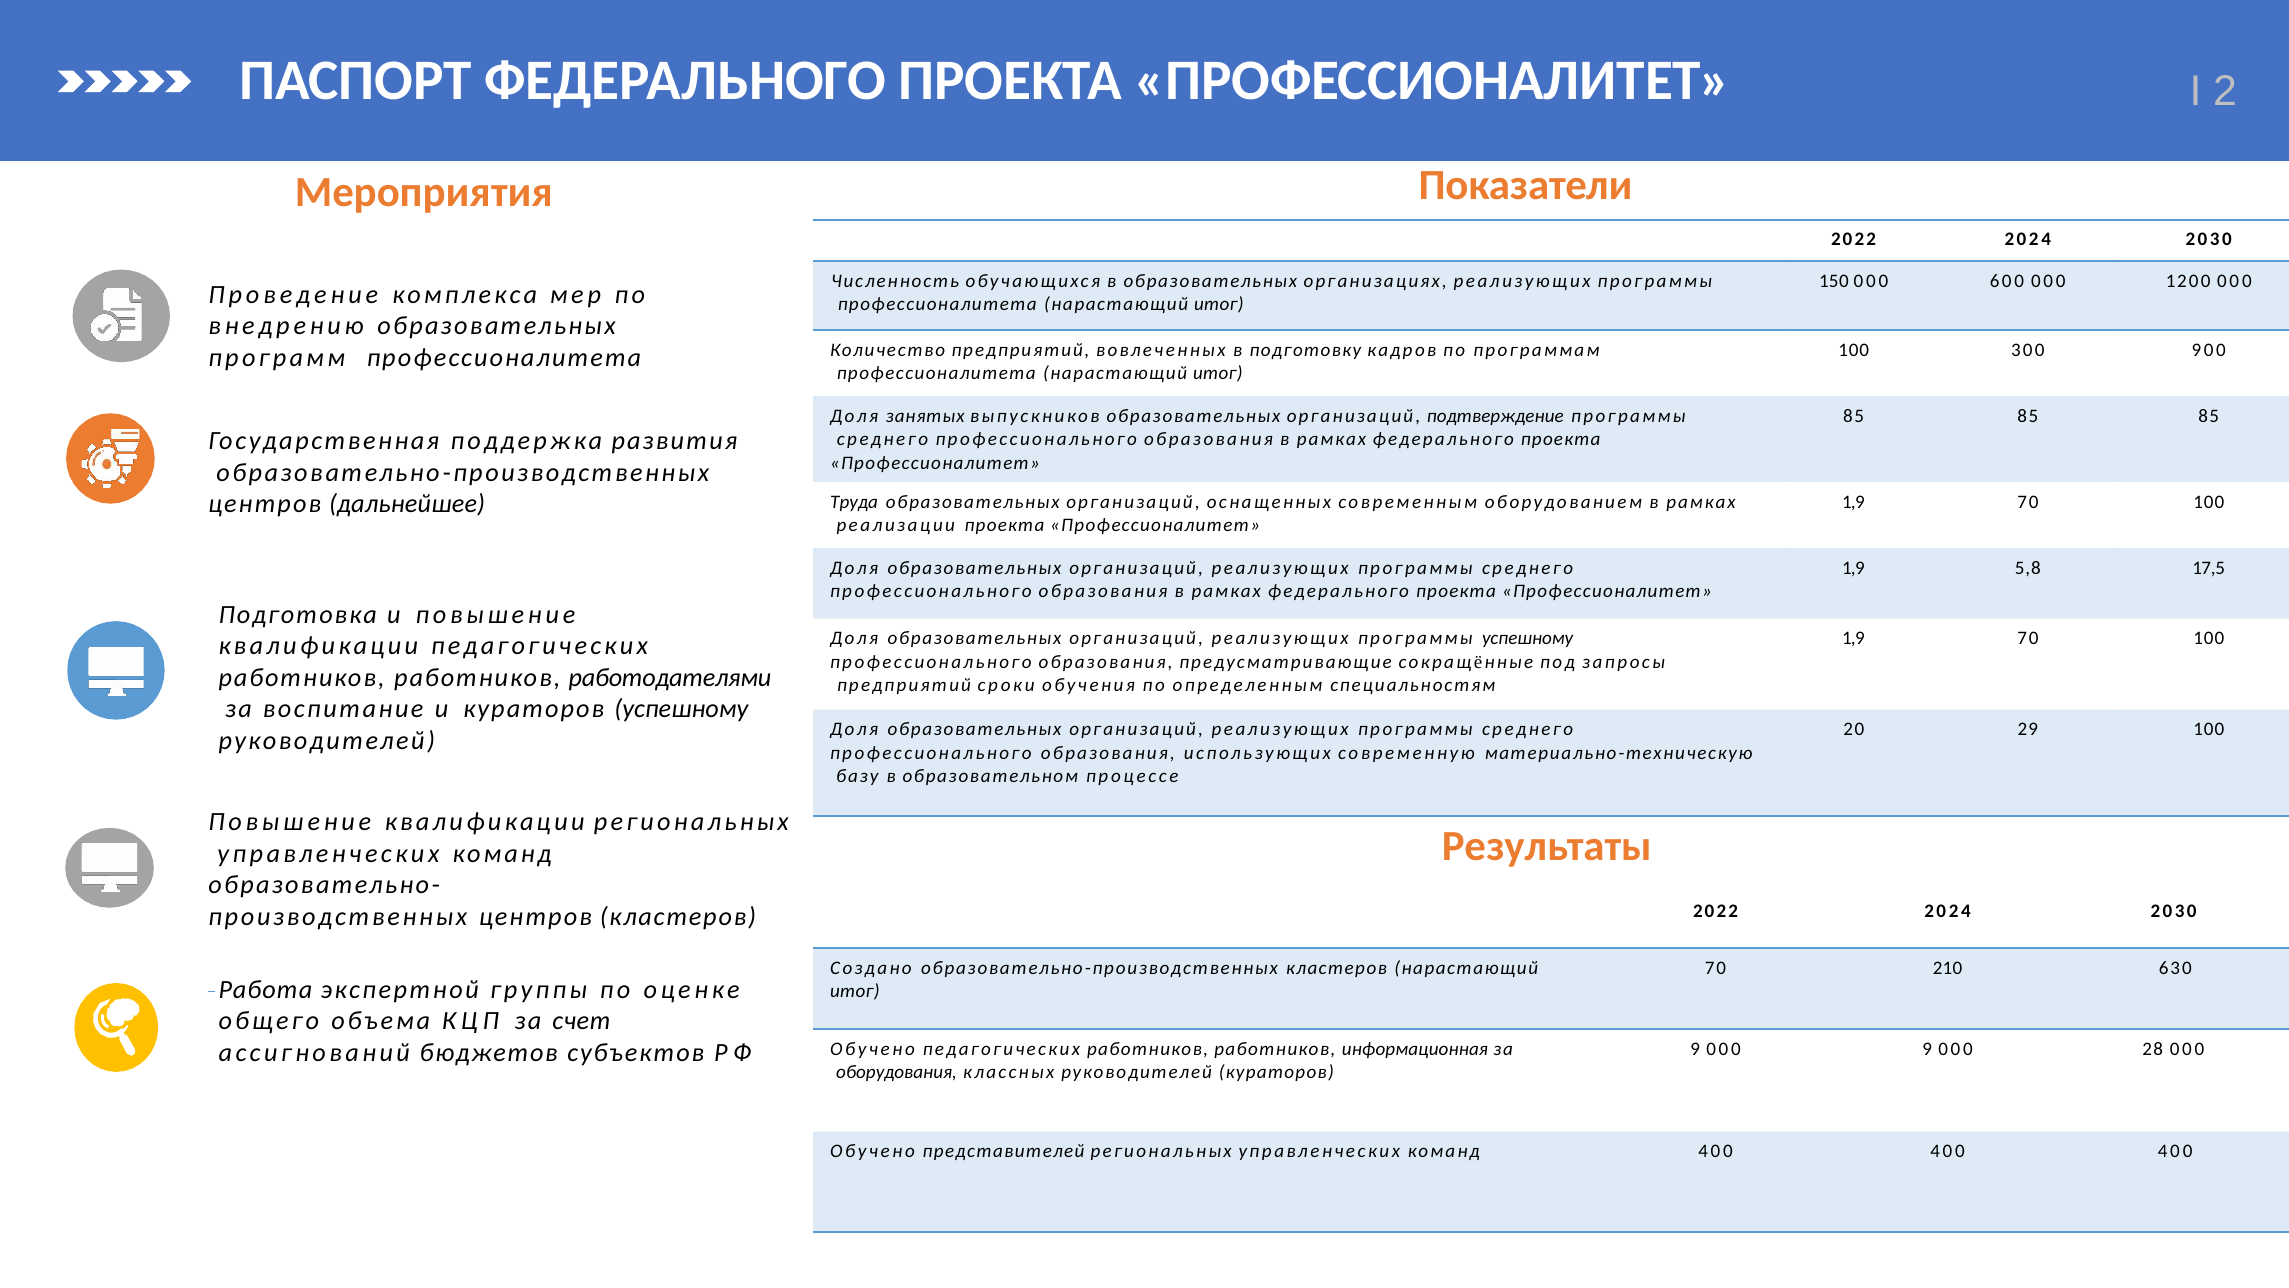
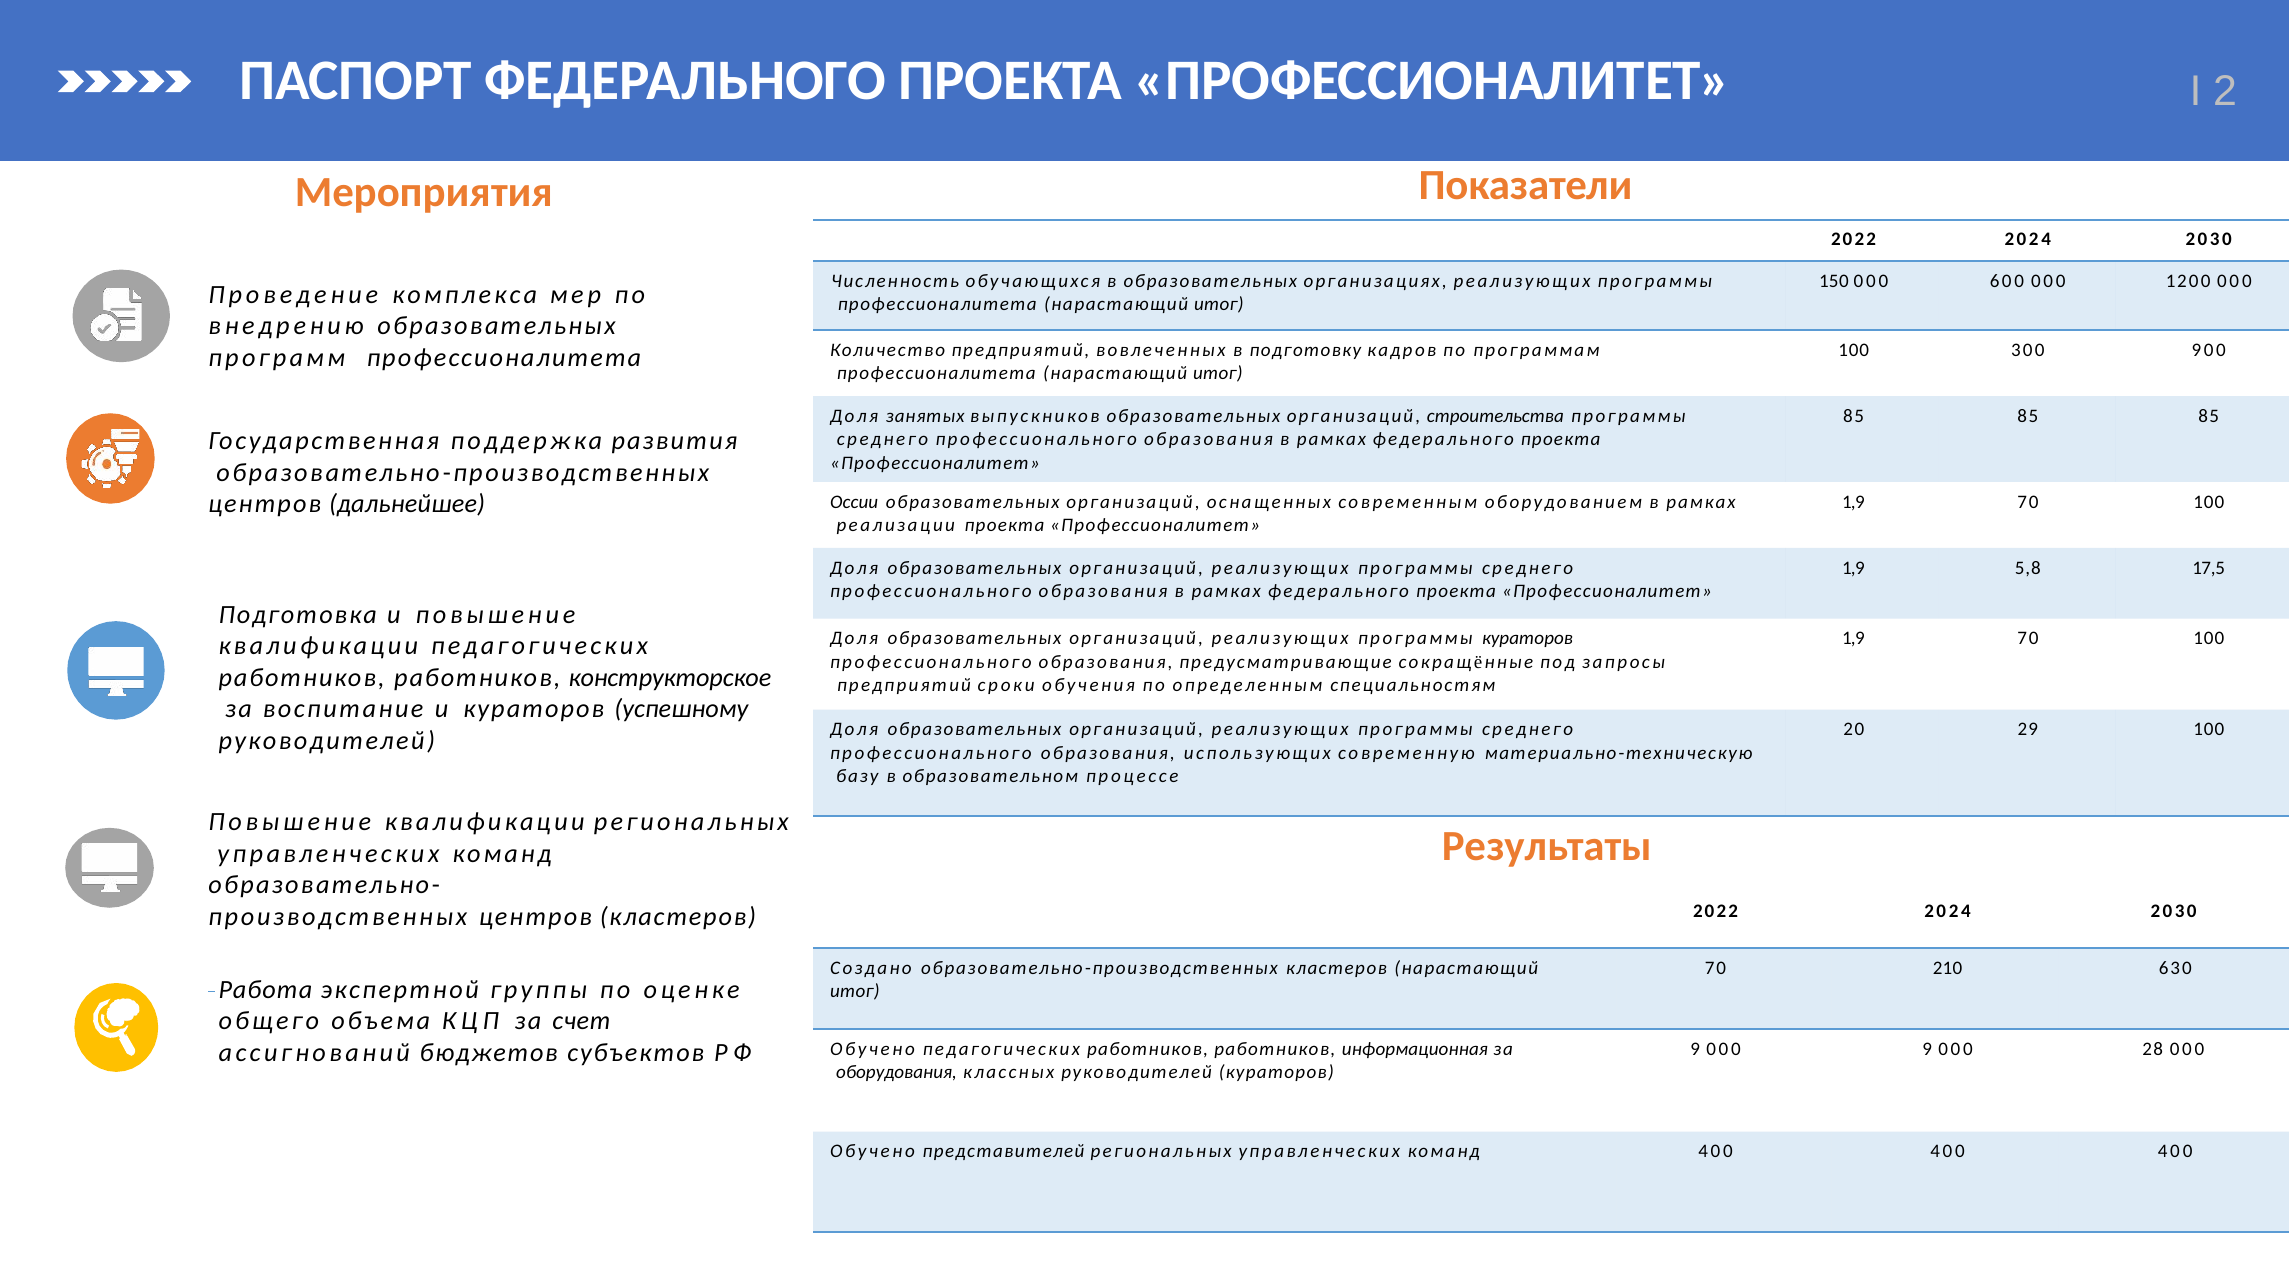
подтверждение: подтверждение -> строительства (1495, 416)
Труда: Труда -> Оссии (854, 502)
программы успешному: успешному -> кураторов (1528, 638)
работодателями: работодателями -> конструкторское (670, 677)
